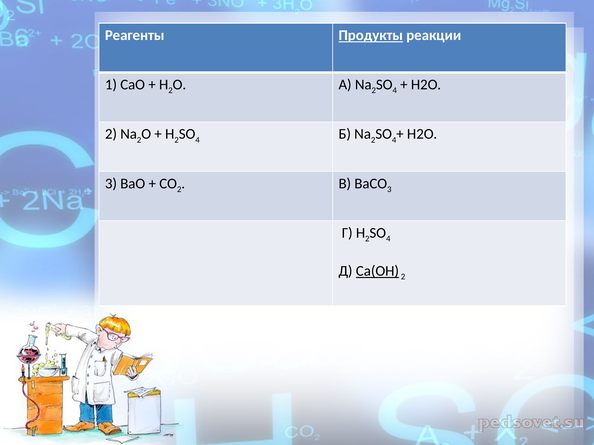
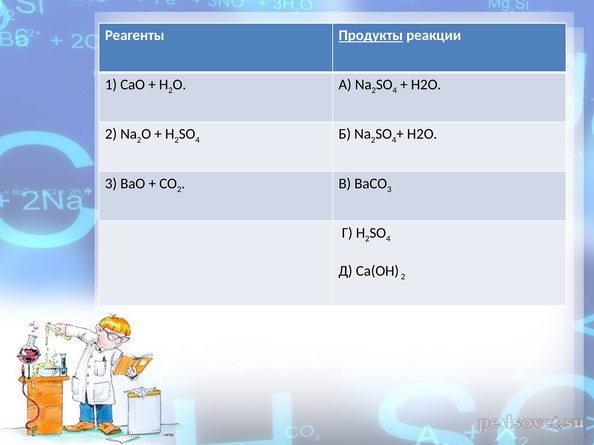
Са(ОН underline: present -> none (377, 271)
